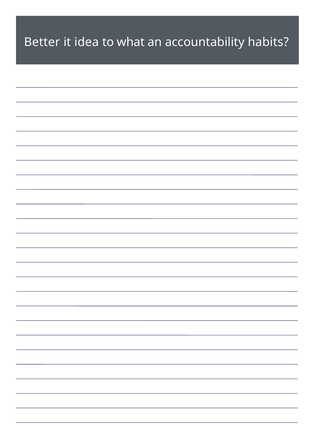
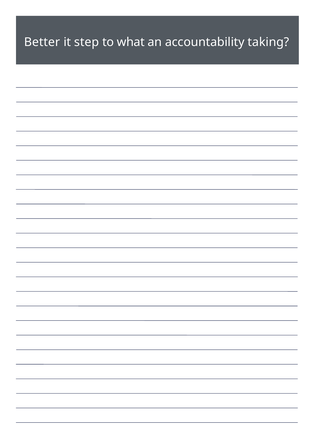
idea: idea -> step (87, 42)
habits: habits -> taking (268, 42)
